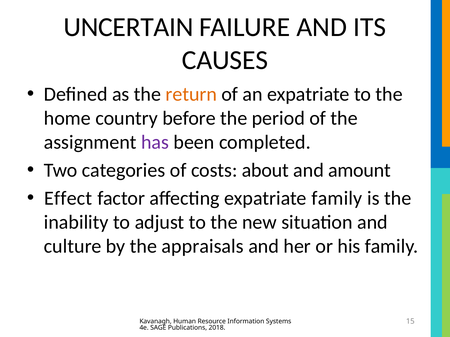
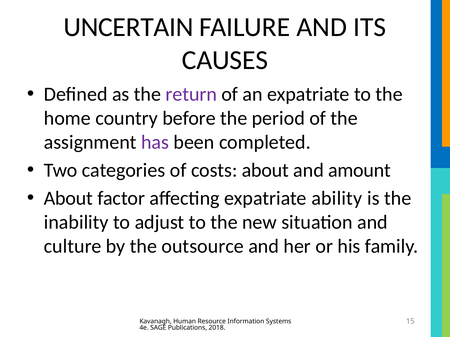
return colour: orange -> purple (191, 94)
Effect: Effect -> About (68, 198)
expatriate family: family -> ability (337, 198)
appraisals: appraisals -> outsource (203, 246)
